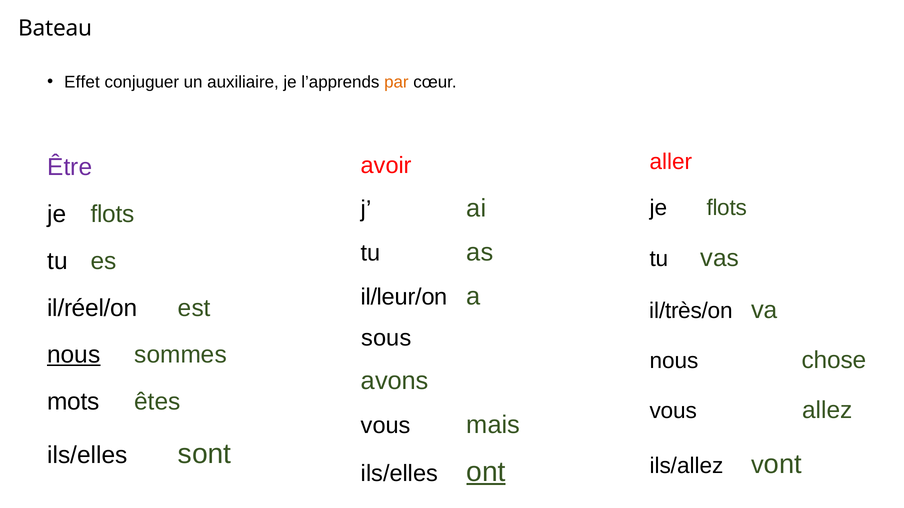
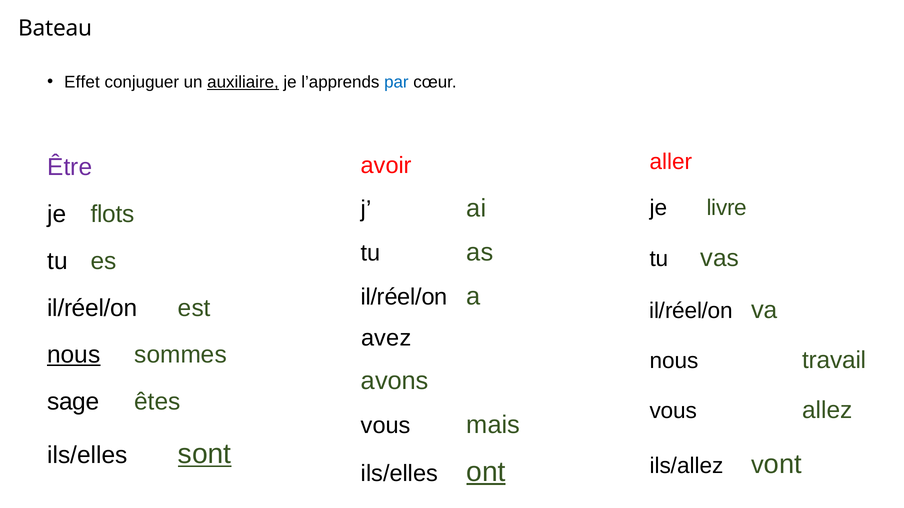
auxiliaire underline: none -> present (243, 82)
par colour: orange -> blue (396, 82)
flots: flots -> livre (727, 208)
il/leur/on: il/leur/on -> il/réel/on (404, 297)
il/très/on: il/très/on -> il/réel/on (691, 311)
sous: sous -> avez (386, 338)
chose: chose -> travail (834, 361)
mots: mots -> sage (73, 402)
sont underline: none -> present (205, 454)
